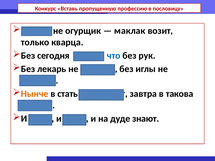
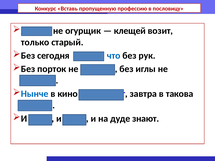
маклак: маклак -> клещей (130, 31)
кварца: кварца -> старый (67, 42)
лекарь: лекарь -> порток (52, 69)
Нынче colour: orange -> blue (35, 94)
стать: стать -> кино (68, 94)
